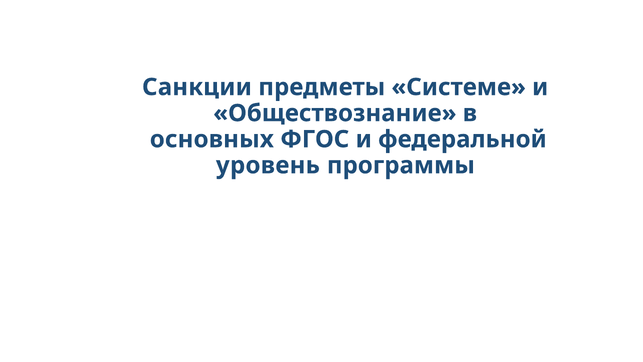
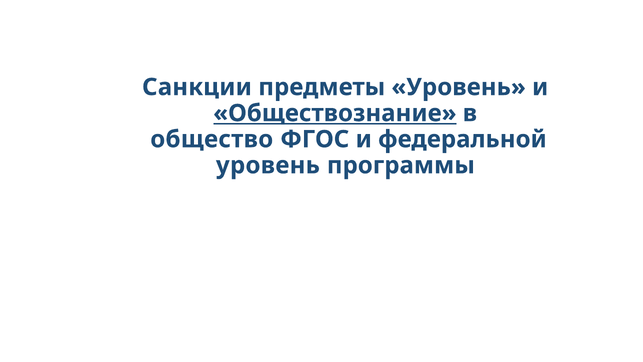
предметы Системе: Системе -> Уровень (459, 87)
Обществознание underline: none -> present (335, 113)
основных: основных -> общество (212, 139)
